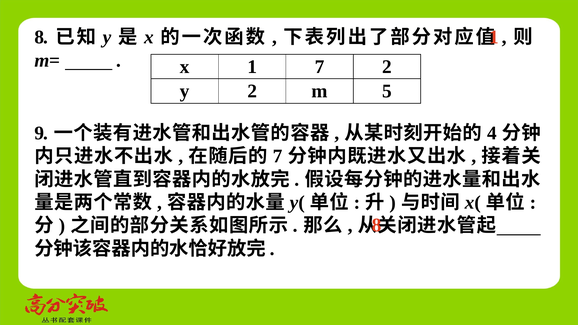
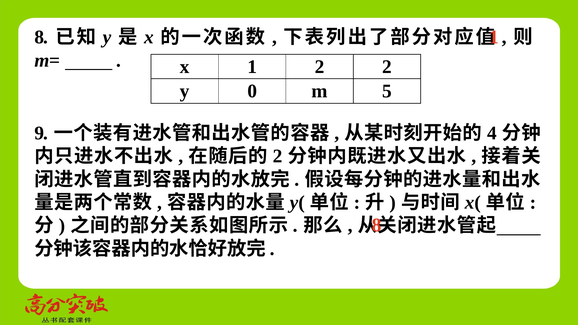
1 7: 7 -> 2 (320, 67)
y 2: 2 -> 0 (252, 91)
7: 7 -> 2 (278, 156)
